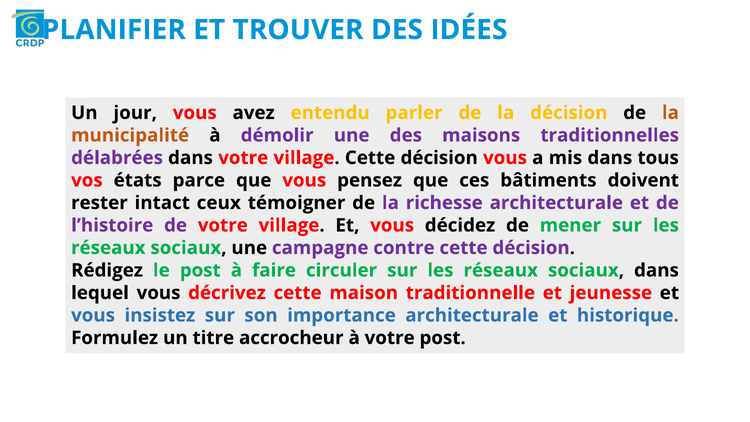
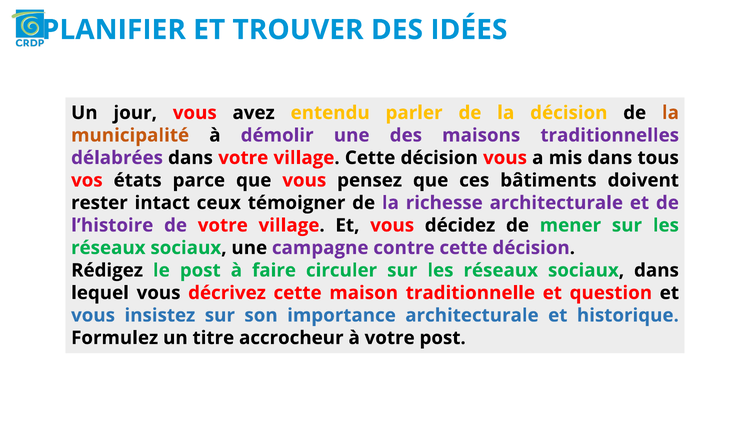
jeunesse: jeunesse -> question (611, 293)
